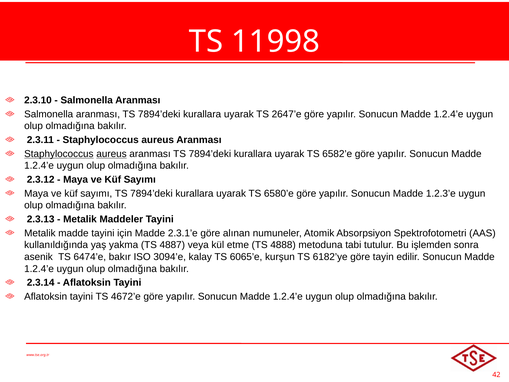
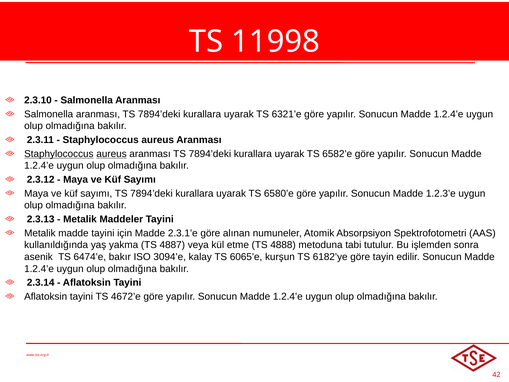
2647’e: 2647’e -> 6321’e (287, 114)
